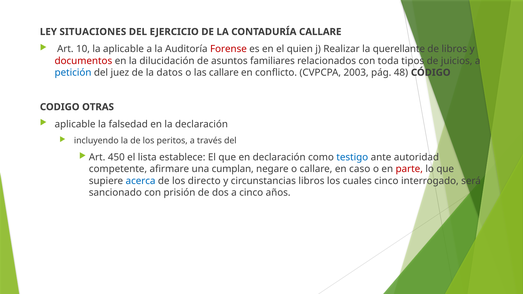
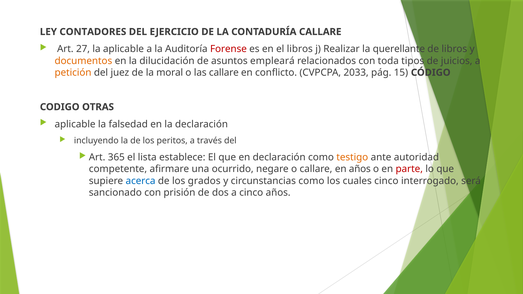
SITUACIONES: SITUACIONES -> CONTADORES (93, 32)
10: 10 -> 27 (83, 49)
el quien: quien -> libros (300, 49)
documentos colour: red -> orange (83, 61)
familiares: familiares -> empleará (272, 61)
petición colour: blue -> orange (73, 73)
datos: datos -> moral (170, 73)
2003: 2003 -> 2033 (356, 73)
48: 48 -> 15 (401, 73)
450: 450 -> 365 (116, 157)
testigo colour: blue -> orange (352, 157)
cumplan: cumplan -> ocurrido (233, 169)
en caso: caso -> años (360, 169)
directo: directo -> grados (204, 181)
circunstancias libros: libros -> como (311, 181)
